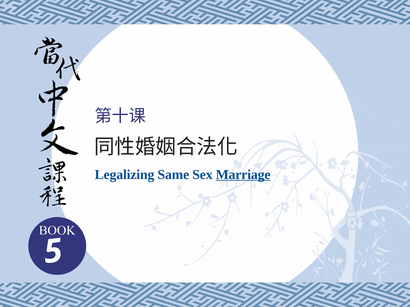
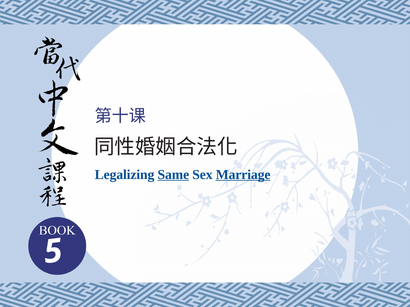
Same underline: none -> present (173, 175)
